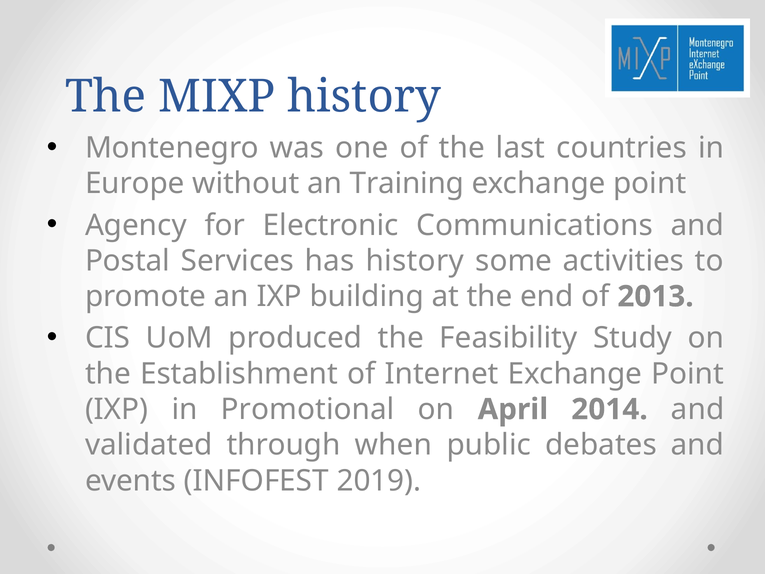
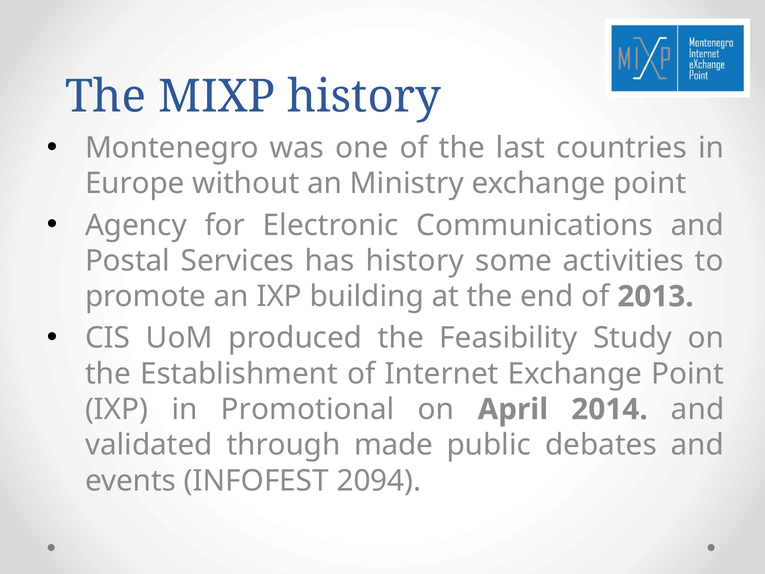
Training: Training -> Ministry (407, 184)
when: when -> made (394, 445)
2019: 2019 -> 2094 (379, 481)
